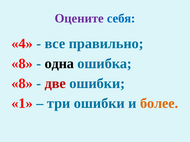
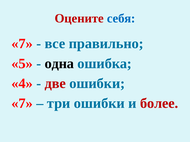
Оцените colour: purple -> red (79, 18)
4: 4 -> 7 (22, 44)
8: 8 -> 5 (22, 64)
8: 8 -> 4 (22, 84)
1: 1 -> 7 (22, 104)
более colour: orange -> red (159, 104)
